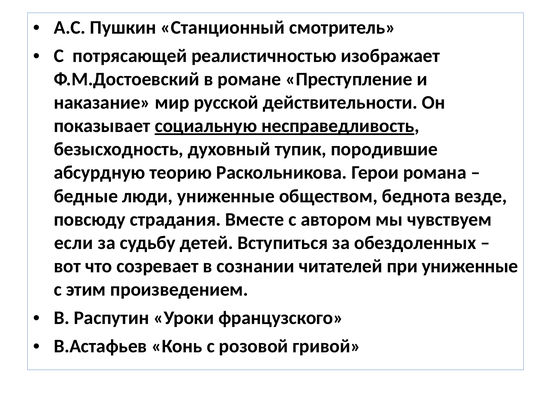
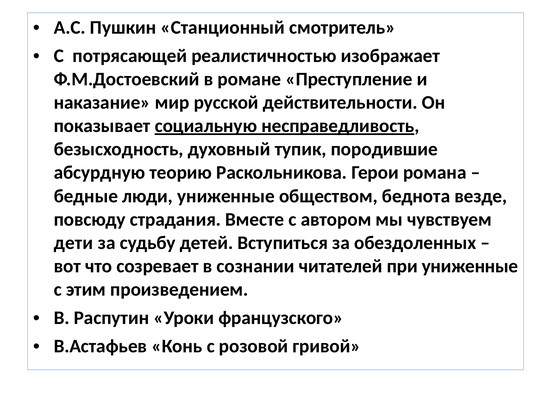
если: если -> дети (74, 242)
